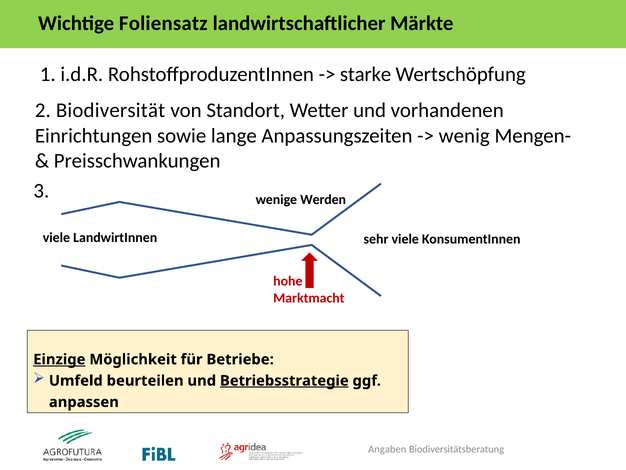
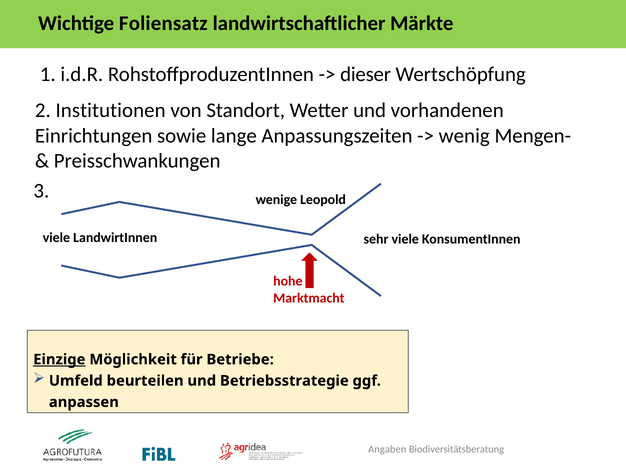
starke: starke -> dieser (366, 74)
Biodiversität: Biodiversität -> Institutionen (111, 110)
Werden: Werden -> Leopold (323, 199)
Betriebsstrategie underline: present -> none (284, 380)
